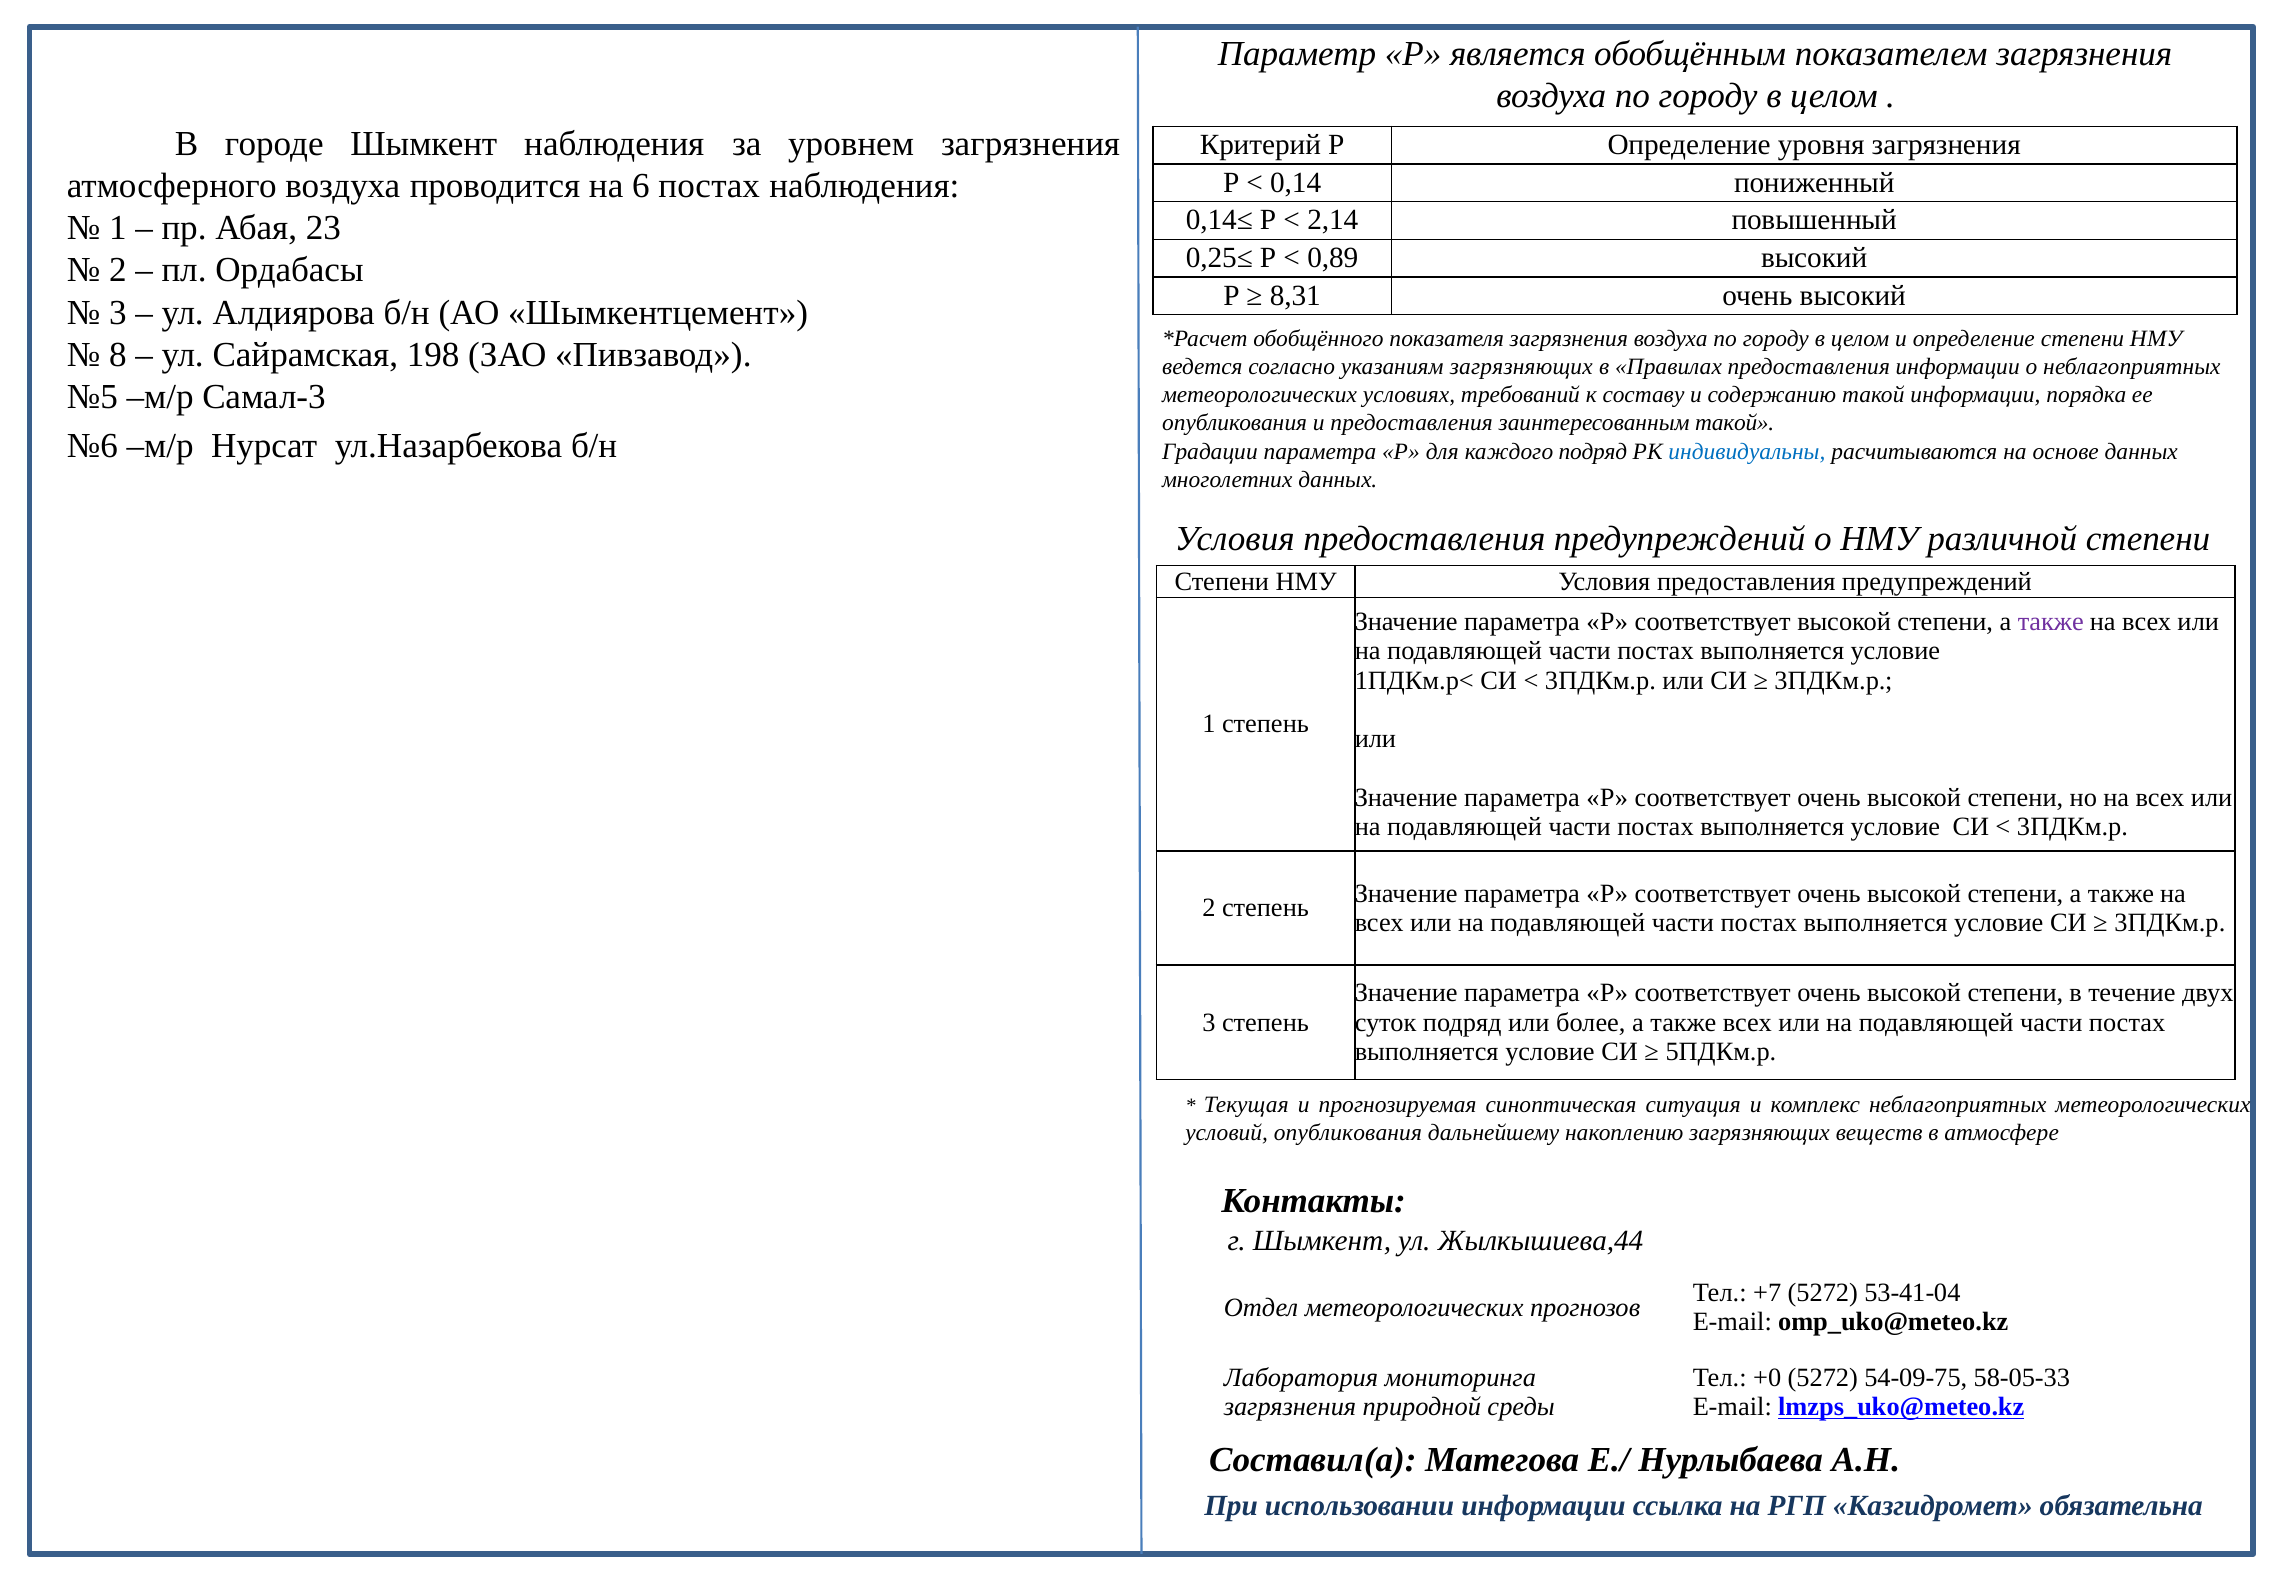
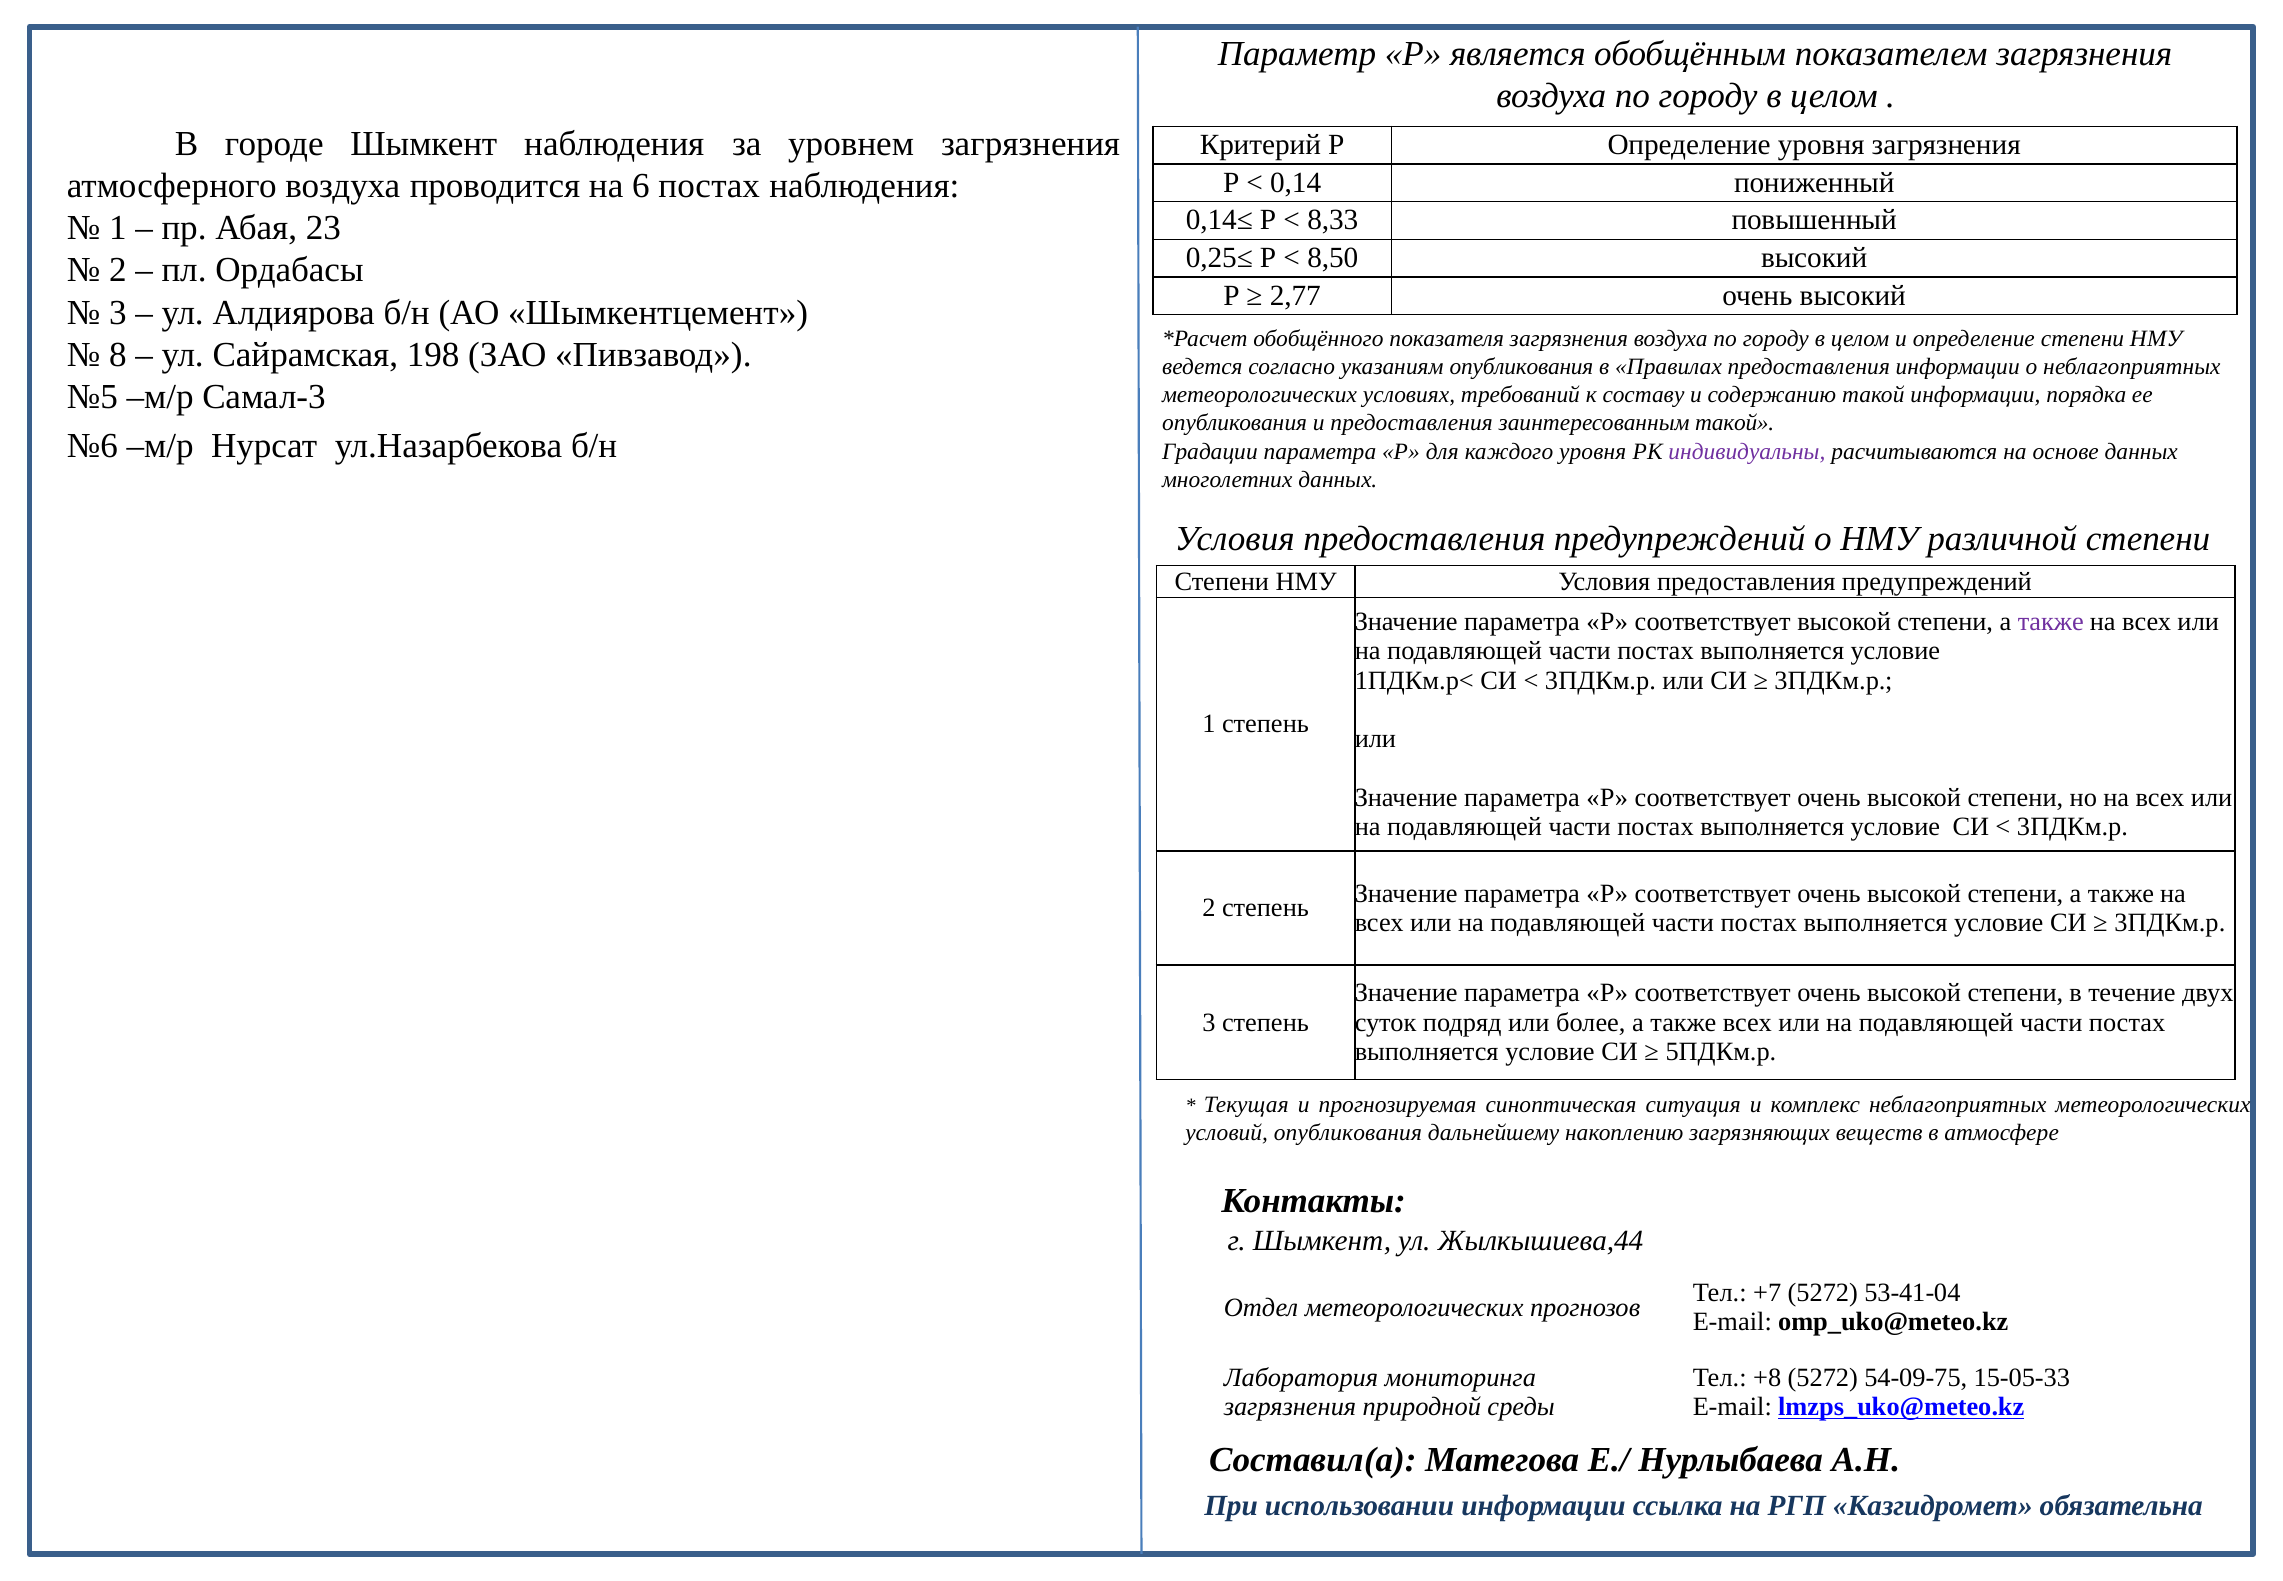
2,14: 2,14 -> 8,33 (1333, 220)
0,89: 0,89 -> 8,50 (1333, 258)
8,31: 8,31 -> 2,77 (1295, 296)
указаниям загрязняющих: загрязняющих -> опубликования (1521, 367)
каждого подряд: подряд -> уровня (1593, 451)
индивидуальны colour: blue -> purple (1747, 451)
+0: +0 -> +8 (1767, 1377)
58-05-33: 58-05-33 -> 15-05-33 (2022, 1377)
